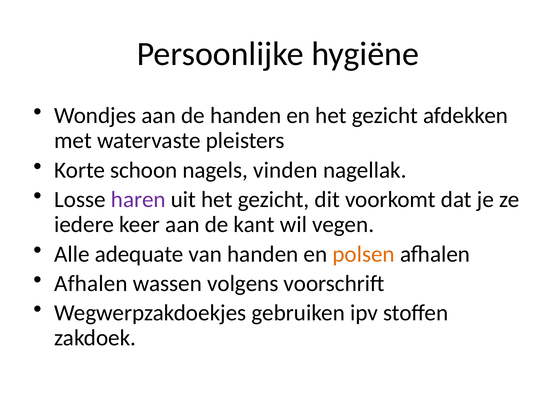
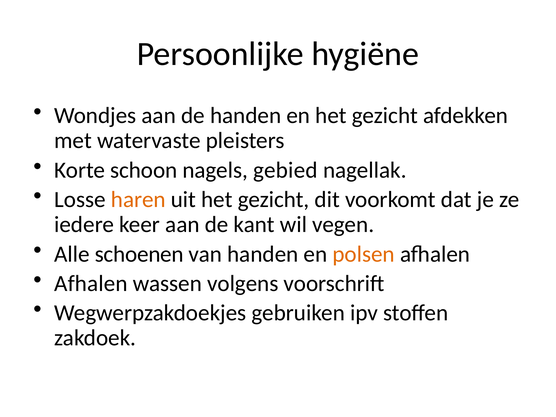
vinden: vinden -> gebied (285, 170)
haren colour: purple -> orange (138, 200)
adequate: adequate -> schoenen (139, 254)
